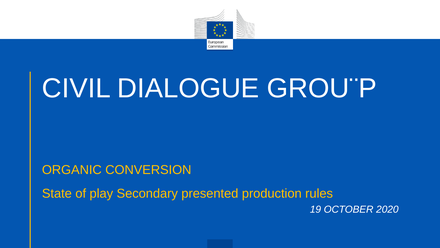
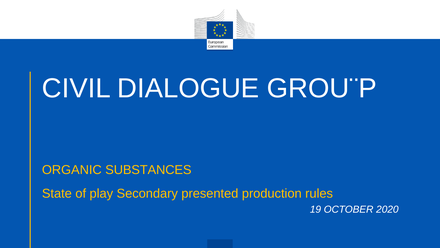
CONVERSION: CONVERSION -> SUBSTANCES (148, 170)
